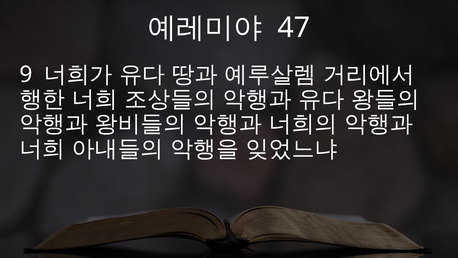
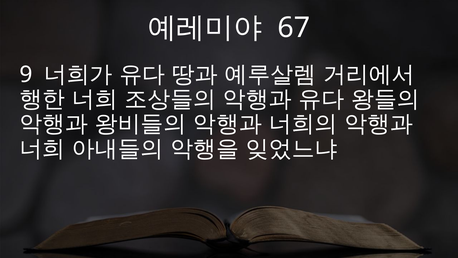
47: 47 -> 67 (294, 28)
